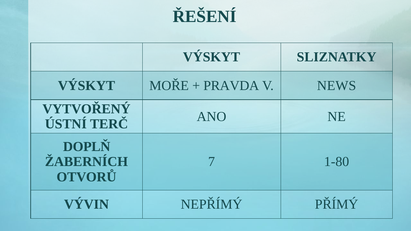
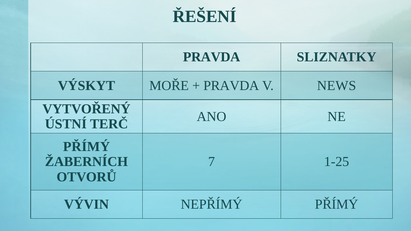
VÝSKYT: VÝSKYT -> PRAVDA (212, 57)
DOPLŇ: DOPLŇ -> PŘÍMÝ (87, 147)
1-80: 1-80 -> 1-25 (337, 162)
